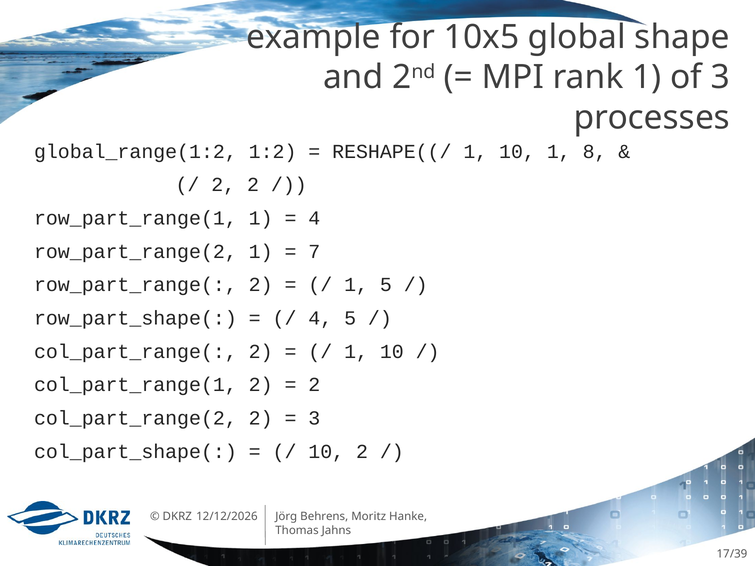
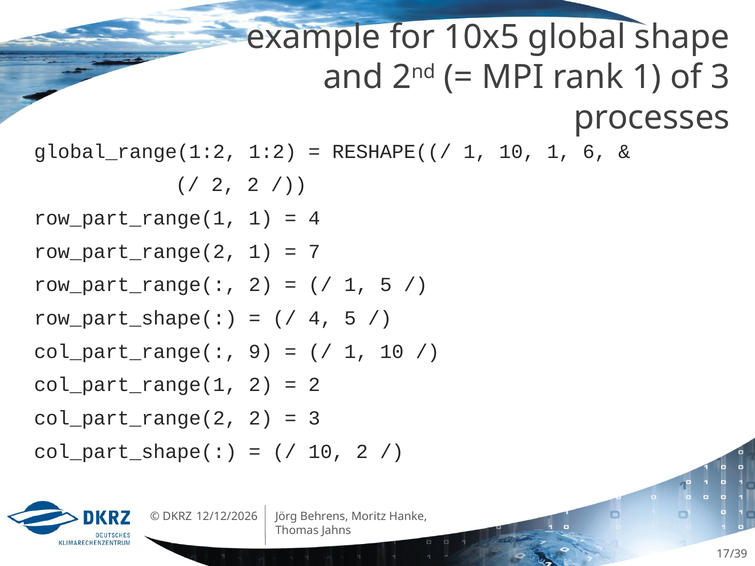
8: 8 -> 6 (595, 152)
col_part_range( 2: 2 -> 9 (261, 352)
